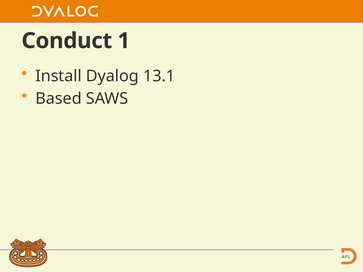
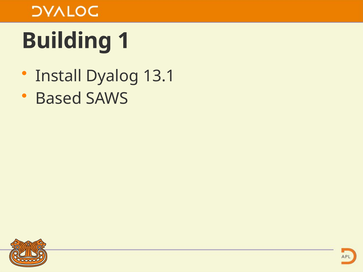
Conduct: Conduct -> Building (67, 41)
